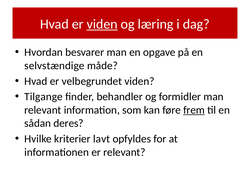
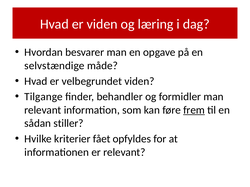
viden underline: present -> none (102, 24)
deres: deres -> stiller (69, 124)
lavt: lavt -> fået (102, 139)
